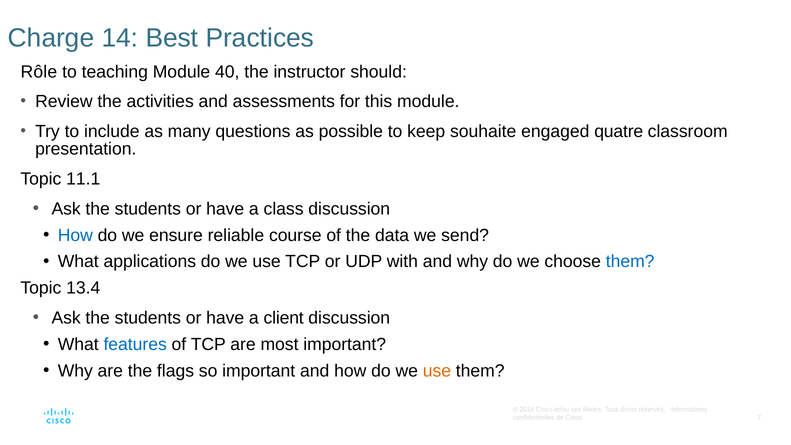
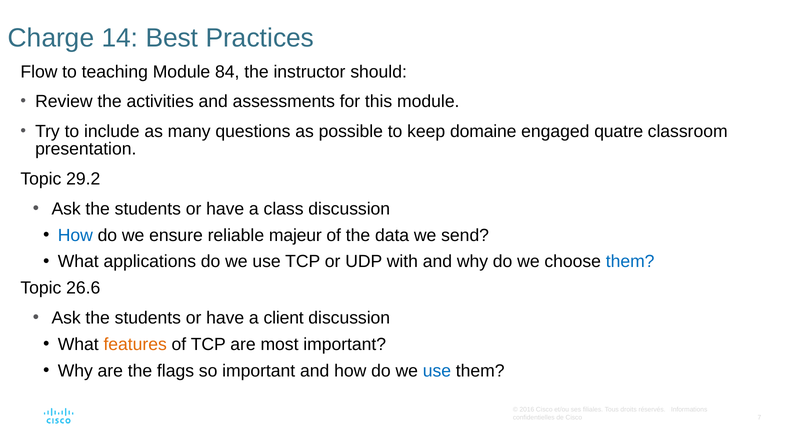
Rôle: Rôle -> Flow (39, 72)
40: 40 -> 84 (227, 72)
souhaite: souhaite -> domaine (483, 131)
11.1: 11.1 -> 29.2 (83, 179)
course: course -> majeur (295, 235)
13.4: 13.4 -> 26.6 (83, 288)
features colour: blue -> orange (135, 344)
use colour: orange -> blue (437, 371)
